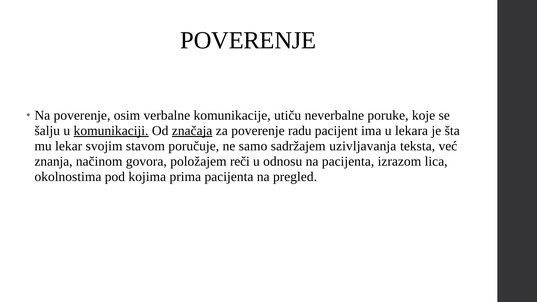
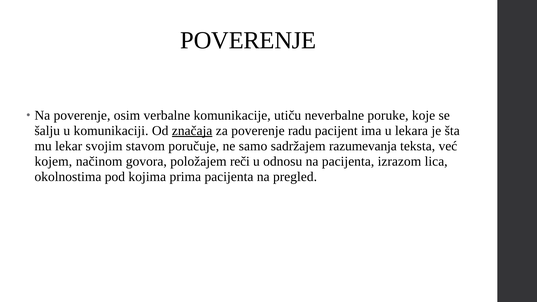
komunikaciji underline: present -> none (111, 131)
uzivljavanja: uzivljavanja -> razumevanja (363, 146)
znanja: znanja -> kojem (53, 161)
